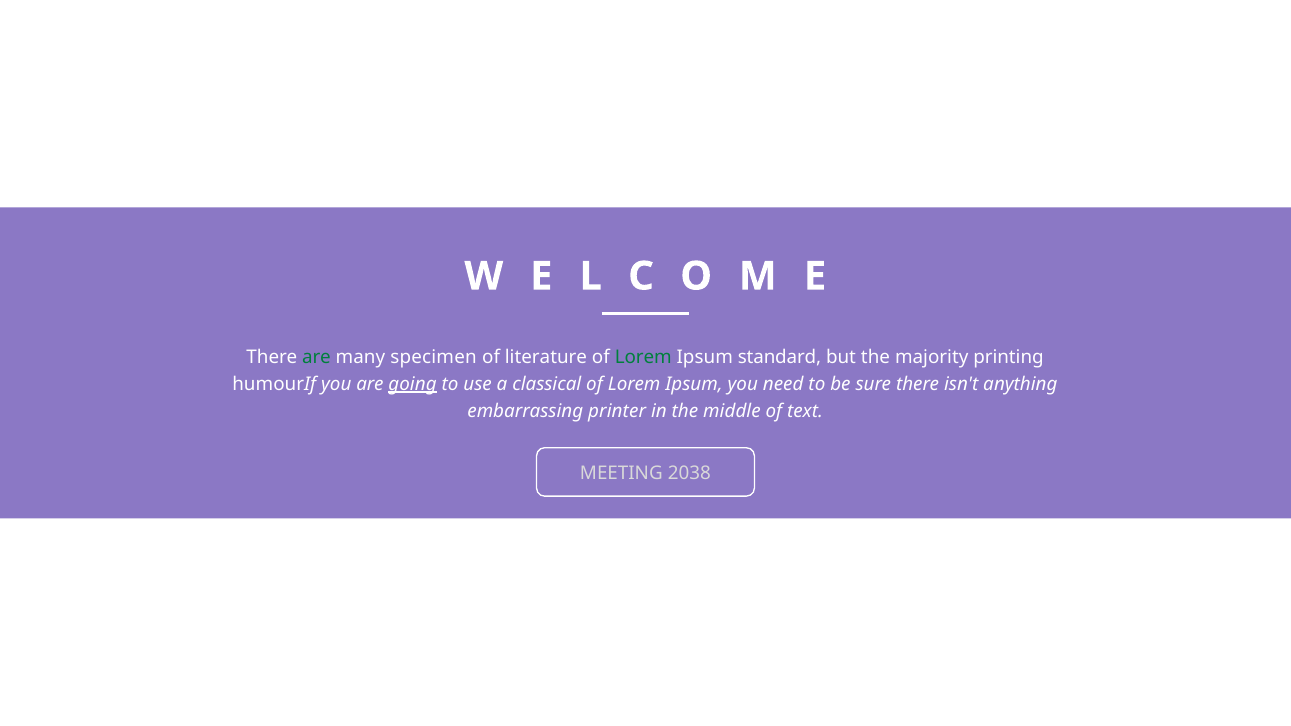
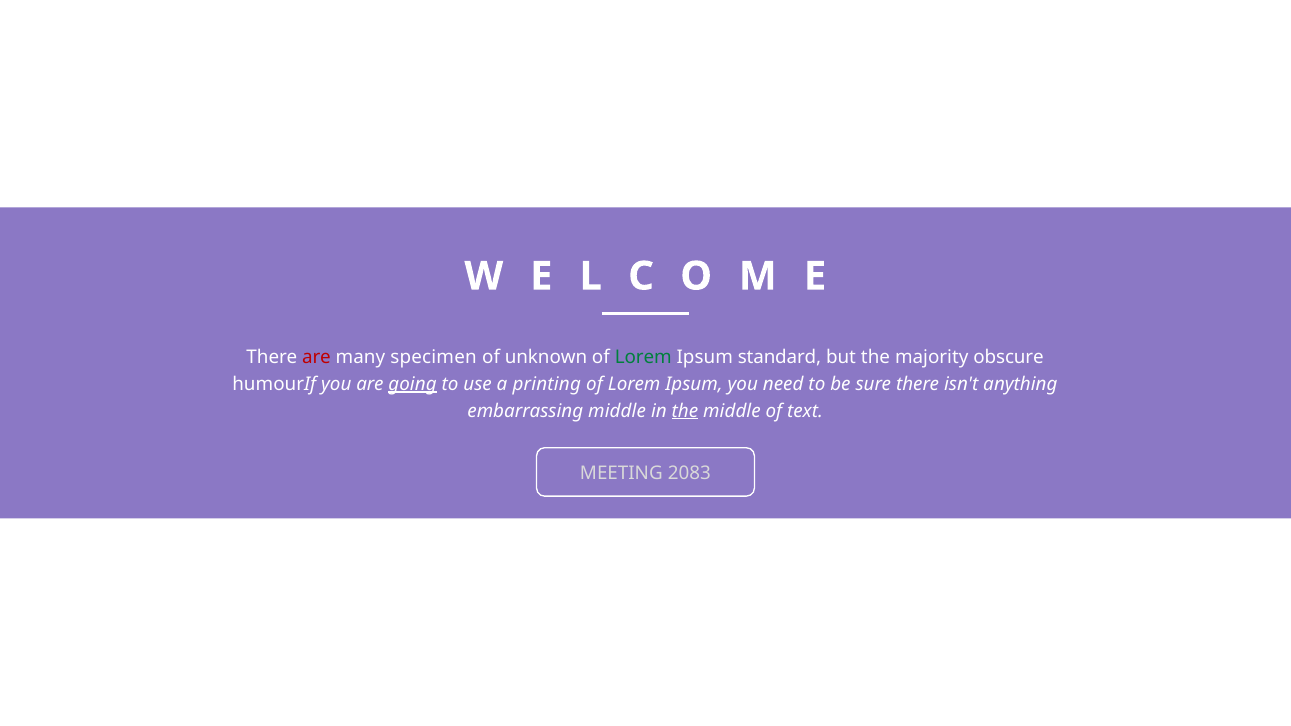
are colour: green -> red (316, 357)
literature: literature -> unknown (546, 357)
printing: printing -> obscure (1009, 357)
classical: classical -> printing (547, 384)
embarrassing printer: printer -> middle (617, 411)
the underline: none -> present (685, 411)
2038: 2038 -> 2083 (689, 473)
